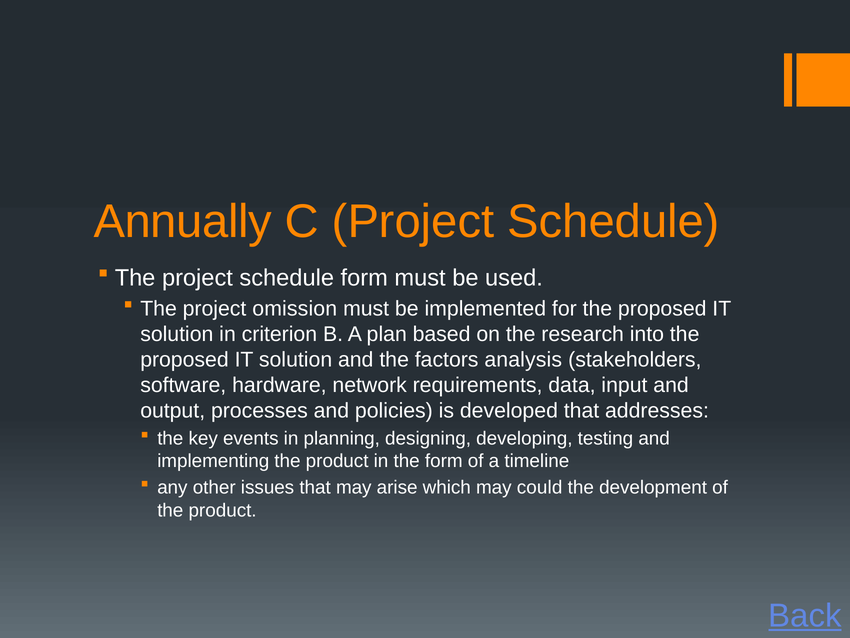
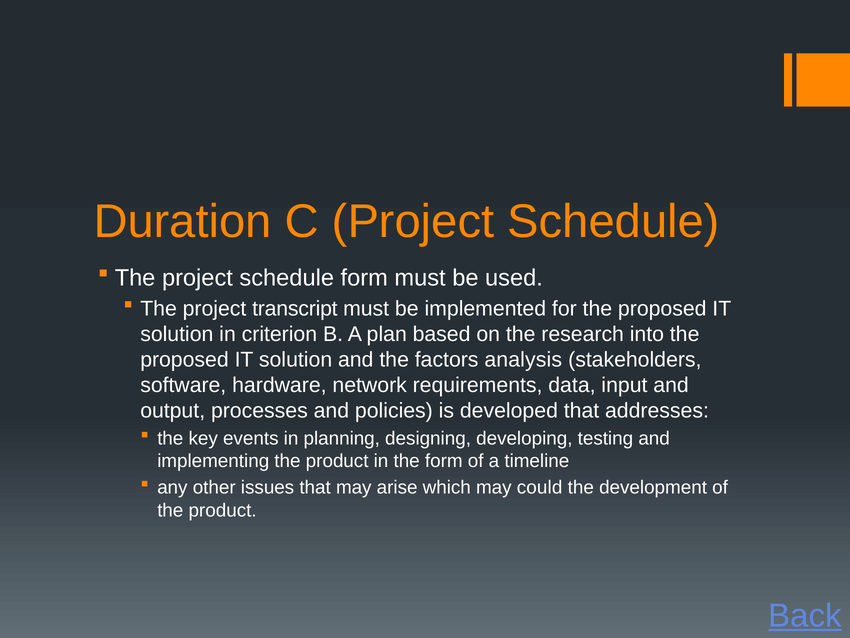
Annually: Annually -> Duration (183, 222)
omission: omission -> transcript (295, 309)
